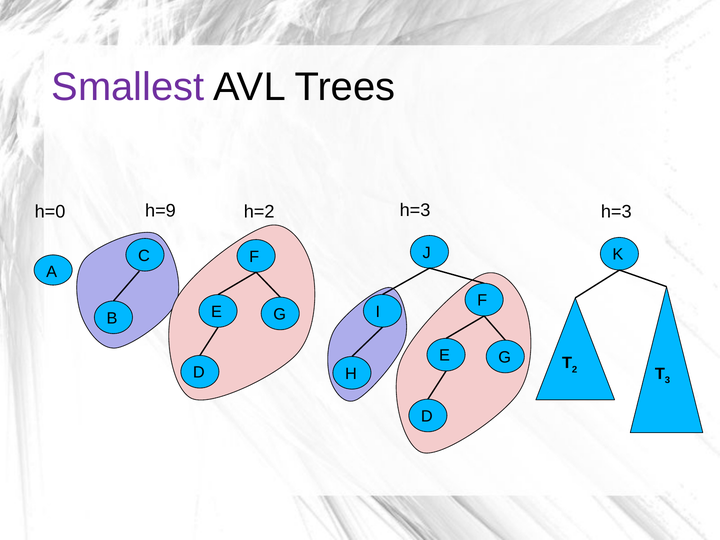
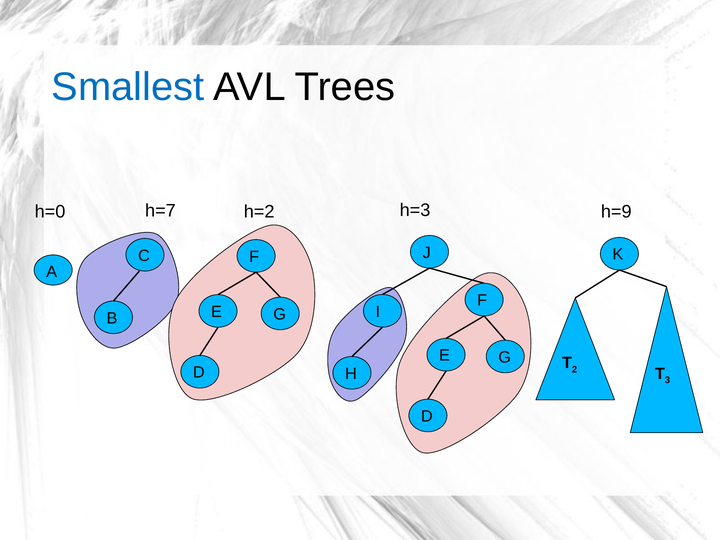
Smallest colour: purple -> blue (128, 87)
h=3 h=3: h=3 -> h=9 (616, 212)
h=9: h=9 -> h=7 (160, 211)
